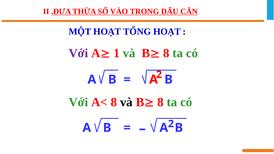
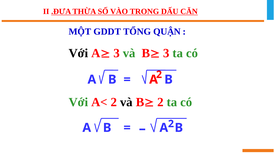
MỘT HOẠT: HOẠT -> GDDT (107, 32)
TỔNG HOẠT: HOẠT -> QUẬN (167, 32)
Với colour: purple -> black (78, 53)
1: 1 -> 3 (117, 53)
8: 8 -> 3 (166, 53)
A< 8: 8 -> 2 (114, 102)
8: 8 -> 2 (160, 102)
